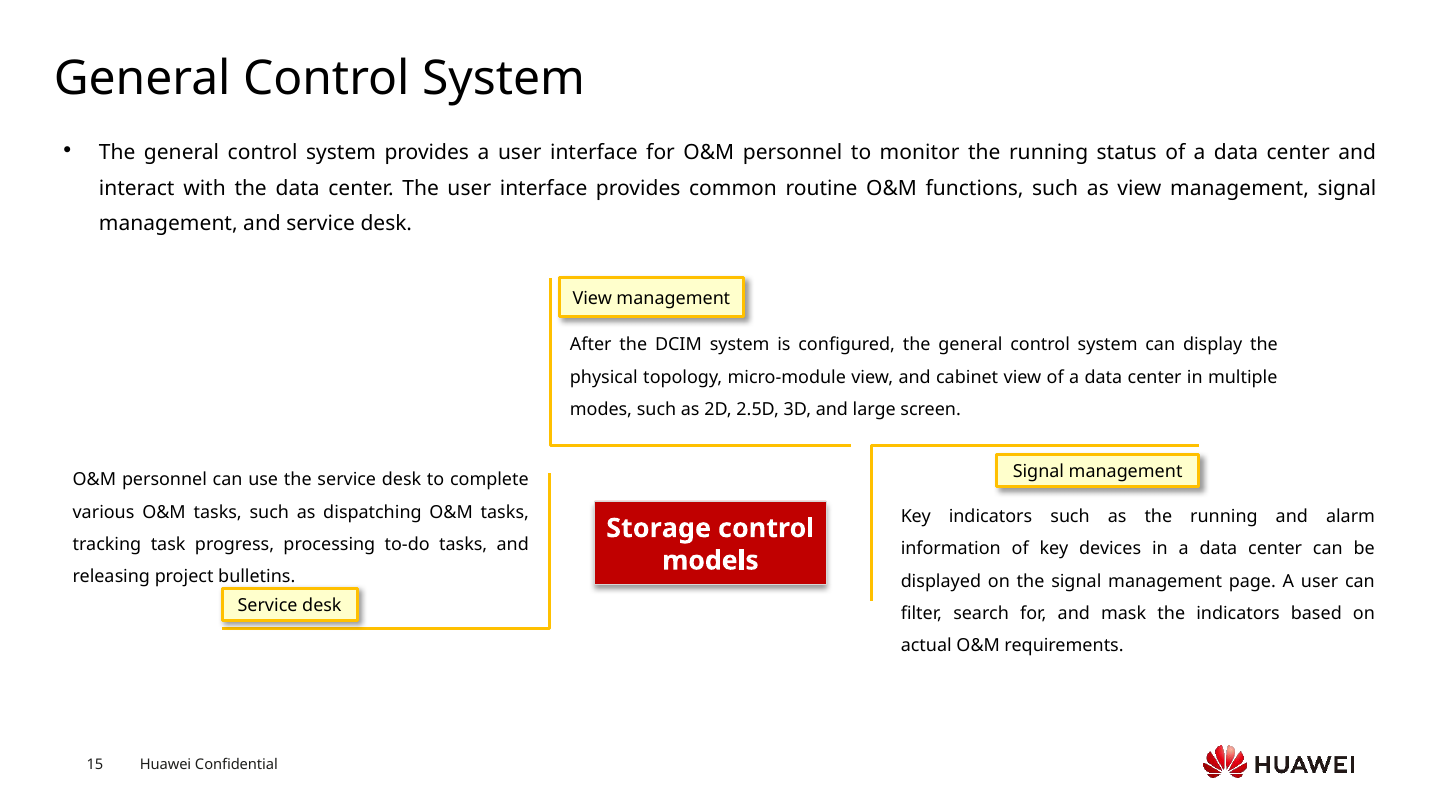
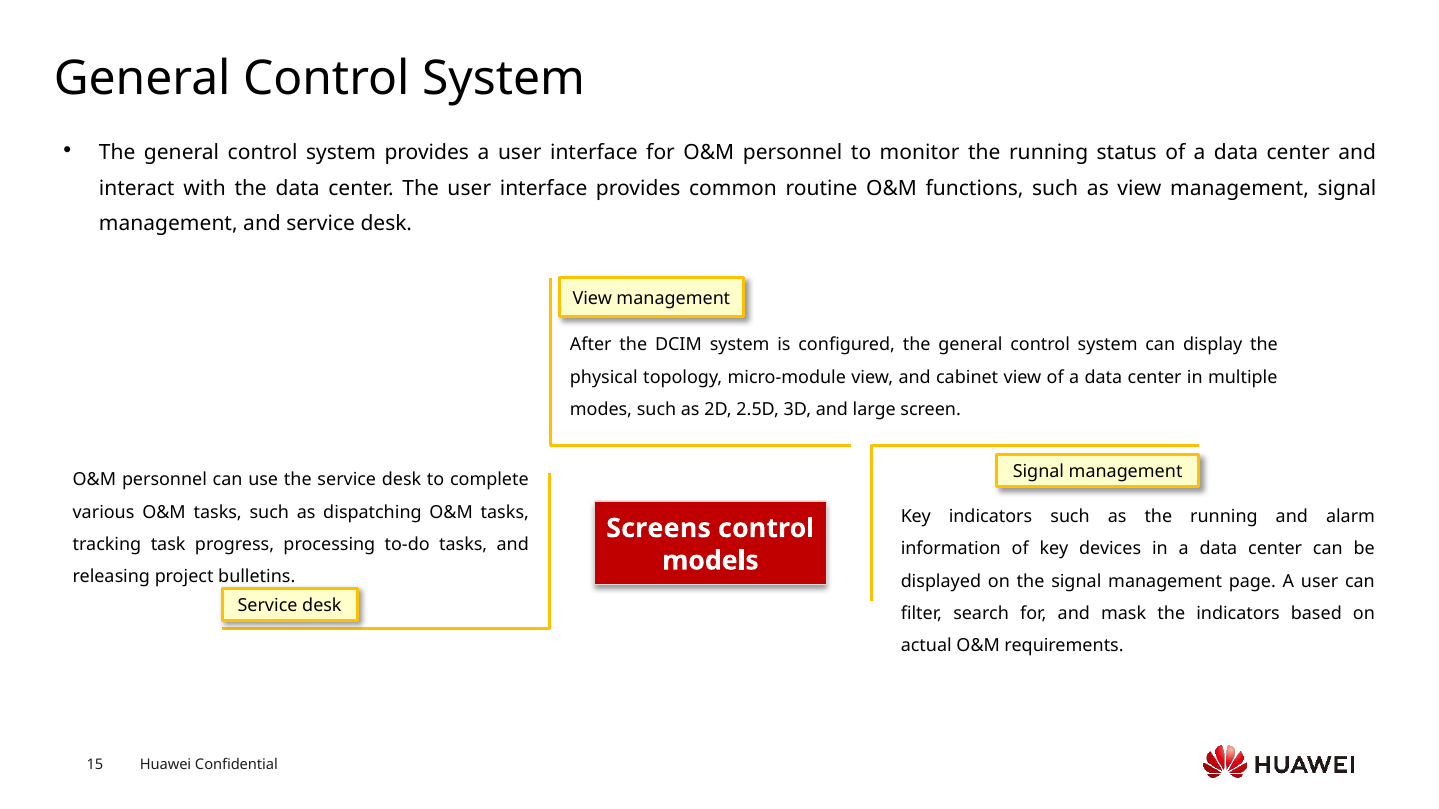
Storage: Storage -> Screens (659, 529)
